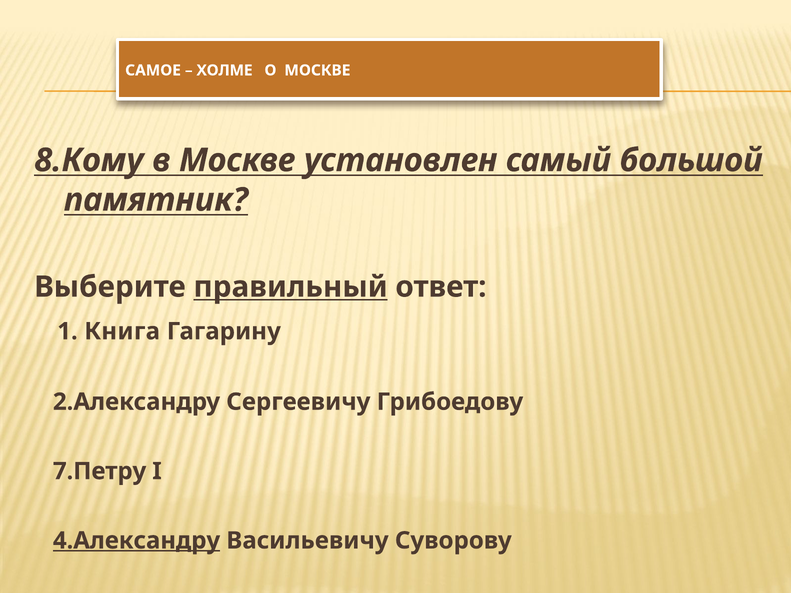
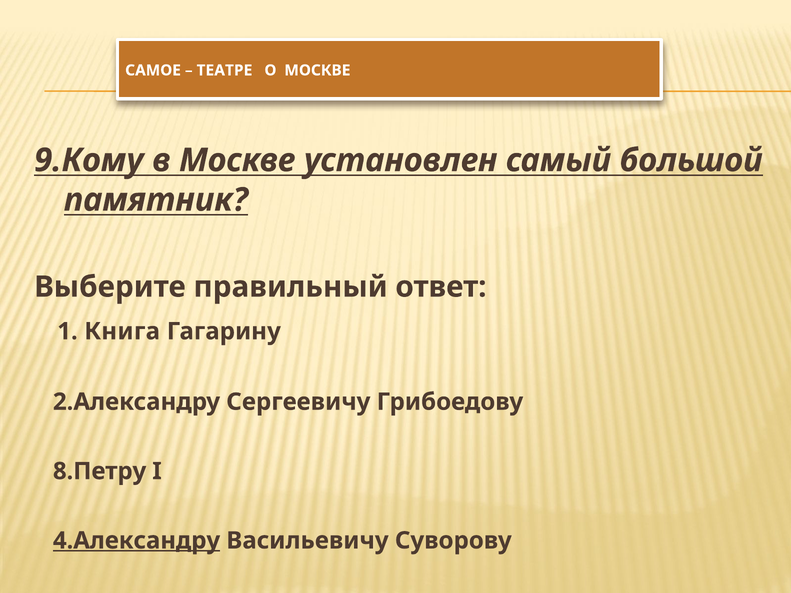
ХОЛМЕ: ХОЛМЕ -> ТЕАТРЕ (224, 70)
8.Кому: 8.Кому -> 9.Кому (89, 160)
правильный underline: present -> none (291, 287)
7.Петру: 7.Петру -> 8.Петру (100, 471)
